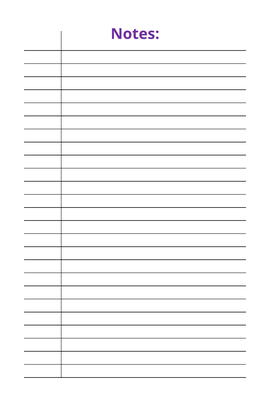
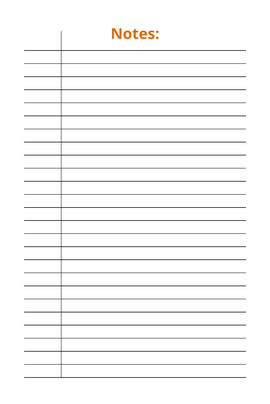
Notes colour: purple -> orange (135, 34)
